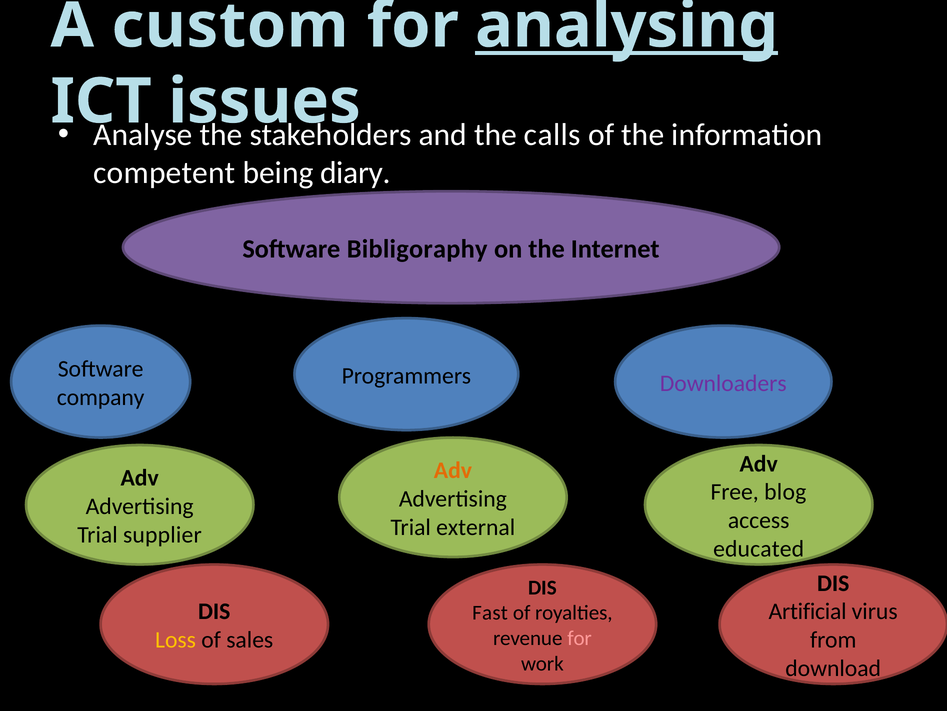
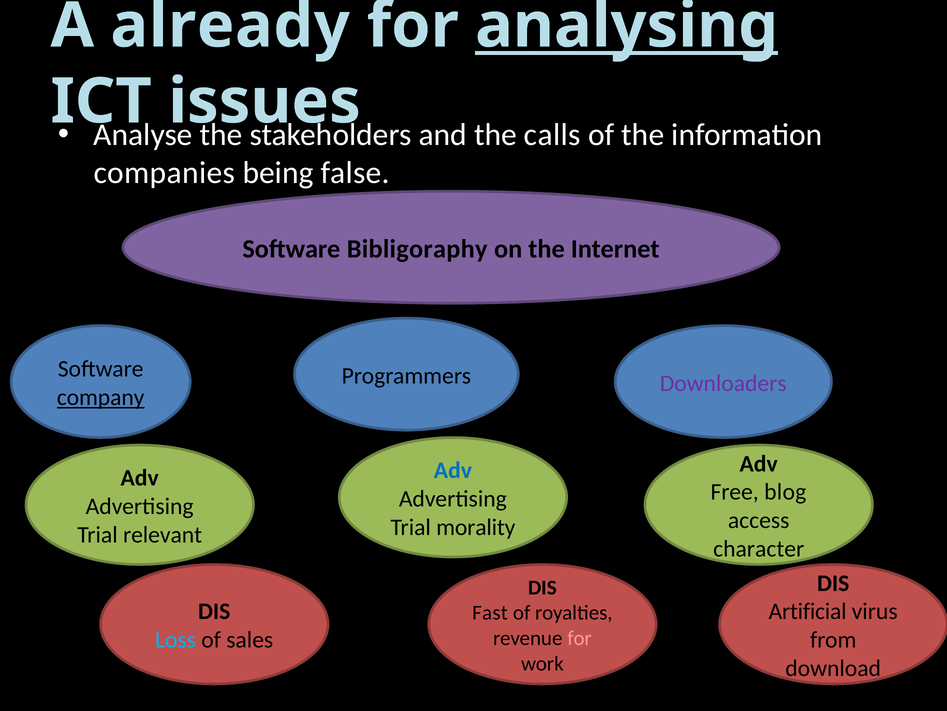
custom: custom -> already (230, 26)
competent: competent -> companies (164, 173)
diary: diary -> false (355, 173)
company underline: none -> present (101, 397)
Adv colour: orange -> blue (453, 470)
external: external -> morality (476, 527)
supplier: supplier -> relevant (163, 534)
educated: educated -> character (759, 548)
Loss colour: yellow -> light blue (176, 639)
